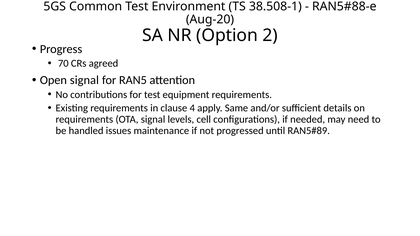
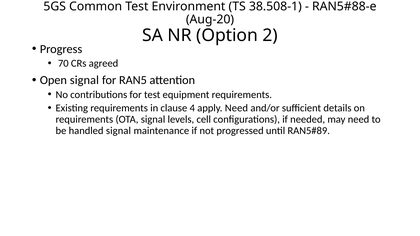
apply Same: Same -> Need (236, 108)
handled issues: issues -> signal (118, 131)
